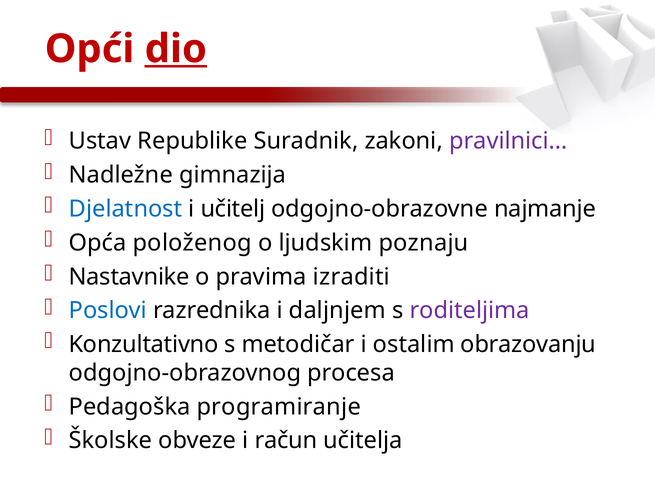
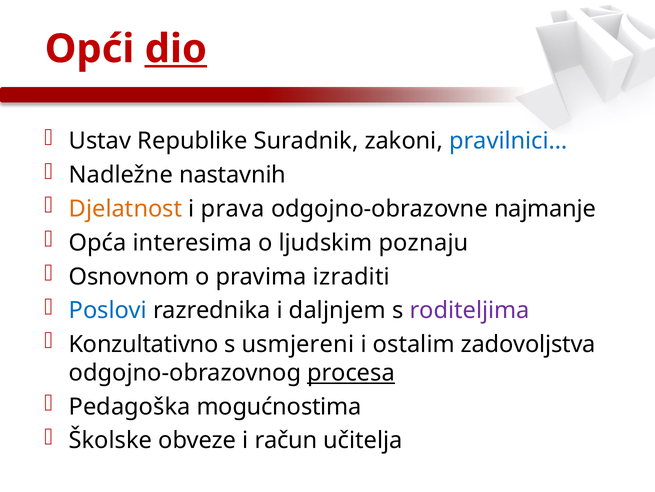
pravilnici… colour: purple -> blue (508, 141)
gimnazija: gimnazija -> nastavnih (233, 175)
Djelatnost colour: blue -> orange (126, 209)
učitelj: učitelj -> prava (233, 209)
položenog: položenog -> interesima (192, 242)
Nastavnike: Nastavnike -> Osnovnom (129, 276)
metodičar: metodičar -> usmjereni (298, 344)
obrazovanju: obrazovanju -> zadovoljstva (528, 344)
procesa underline: none -> present (351, 372)
programiranje: programiranje -> mogućnostima (279, 406)
